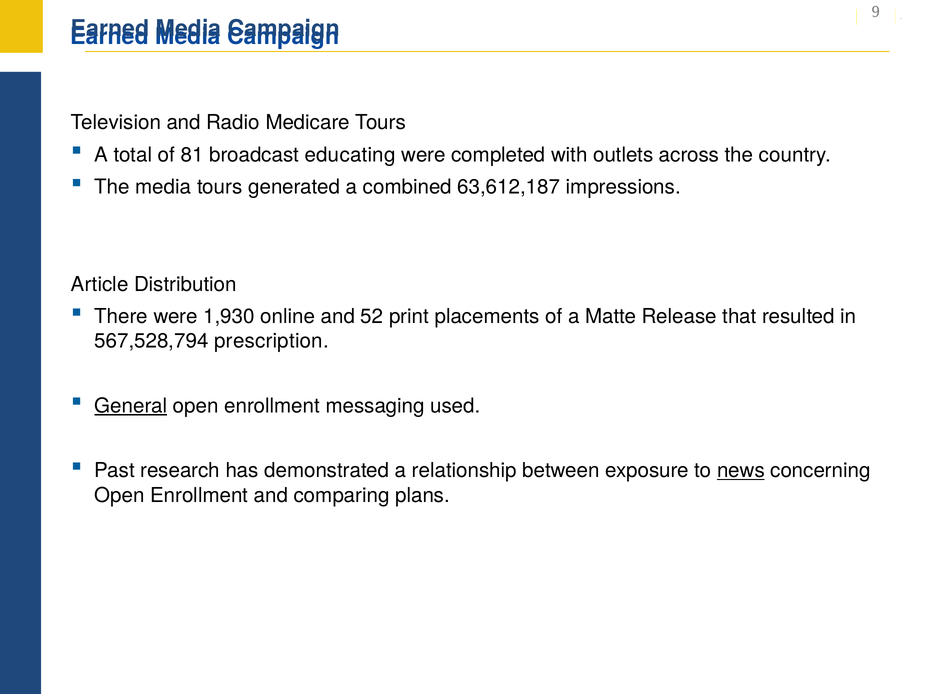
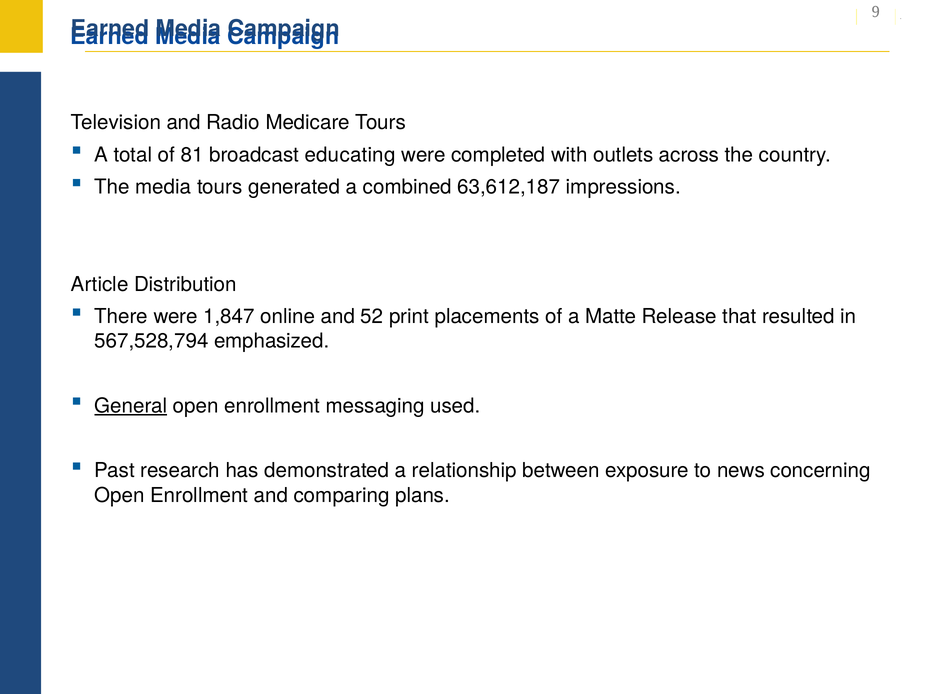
1,930: 1,930 -> 1,847 (229, 317)
prescription: prescription -> emphasized (272, 341)
news underline: present -> none (741, 471)
